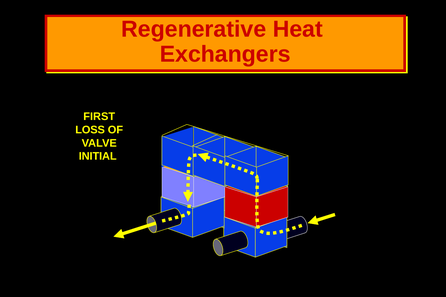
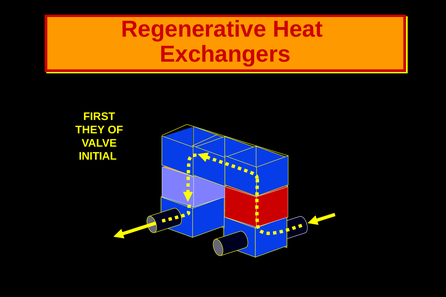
LOSS: LOSS -> THEY (90, 130)
